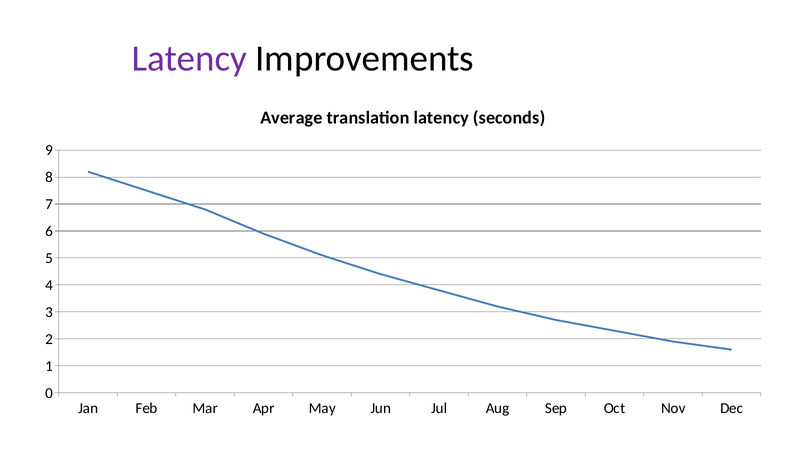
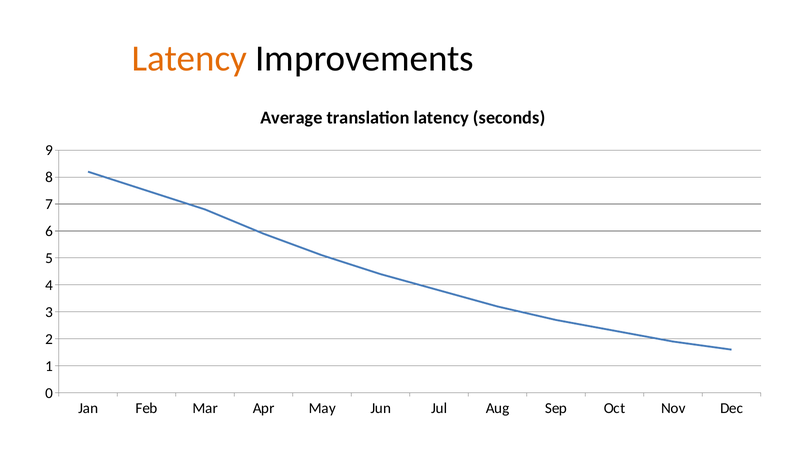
Latency colour: purple -> orange (189, 59)
